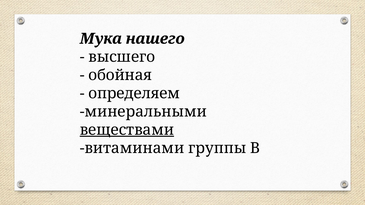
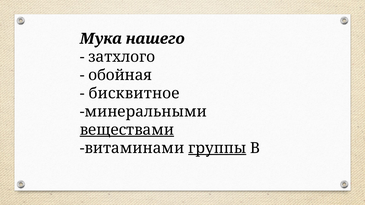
высшего: высшего -> затхлого (122, 57)
определяем: определяем -> бисквитное (134, 93)
группы underline: none -> present (217, 148)
